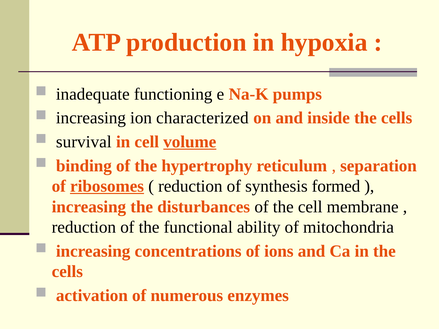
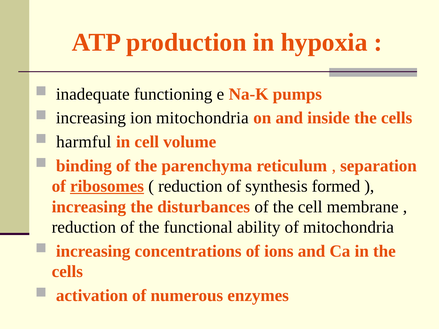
ion characterized: characterized -> mitochondria (202, 118)
survival: survival -> harmful (84, 142)
volume underline: present -> none (190, 142)
hypertrophy: hypertrophy -> parenchyma (207, 166)
